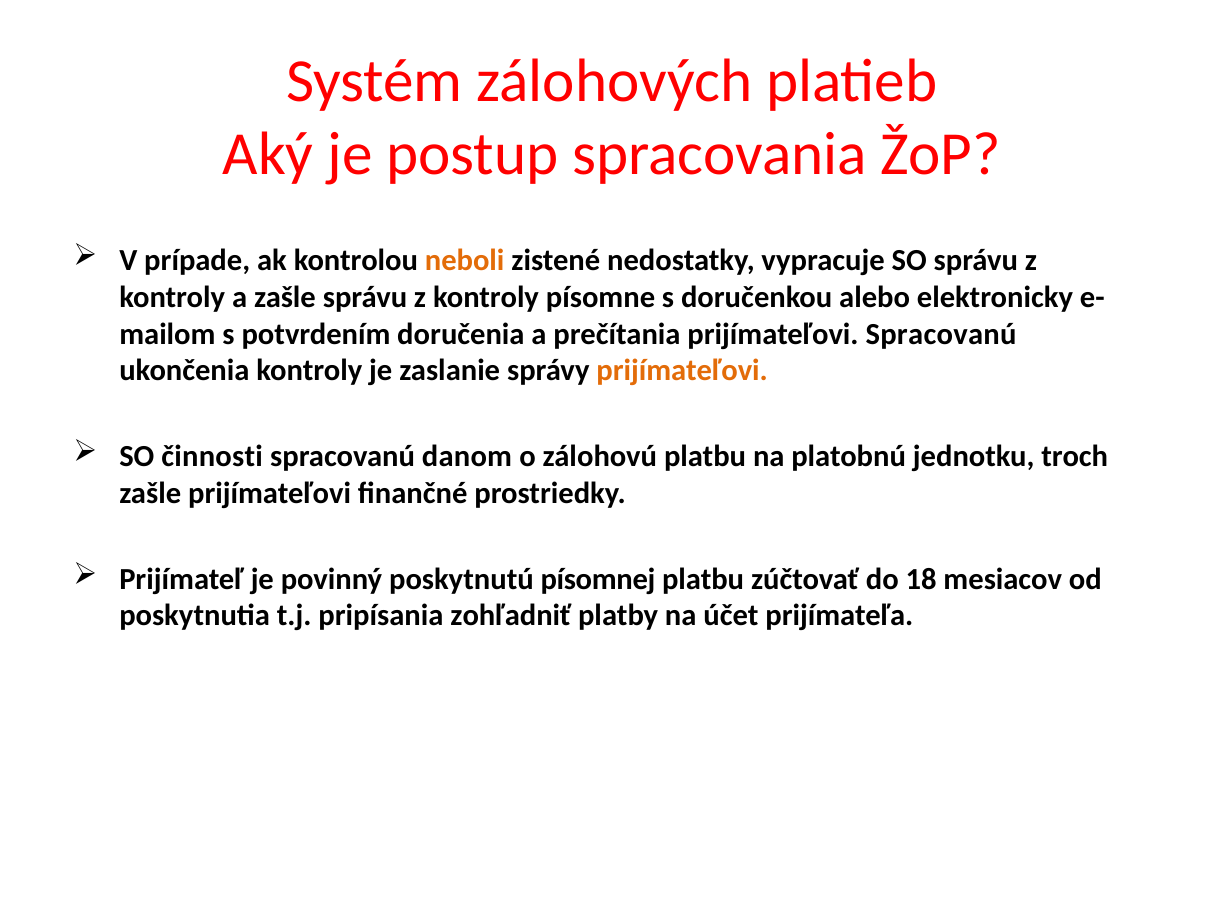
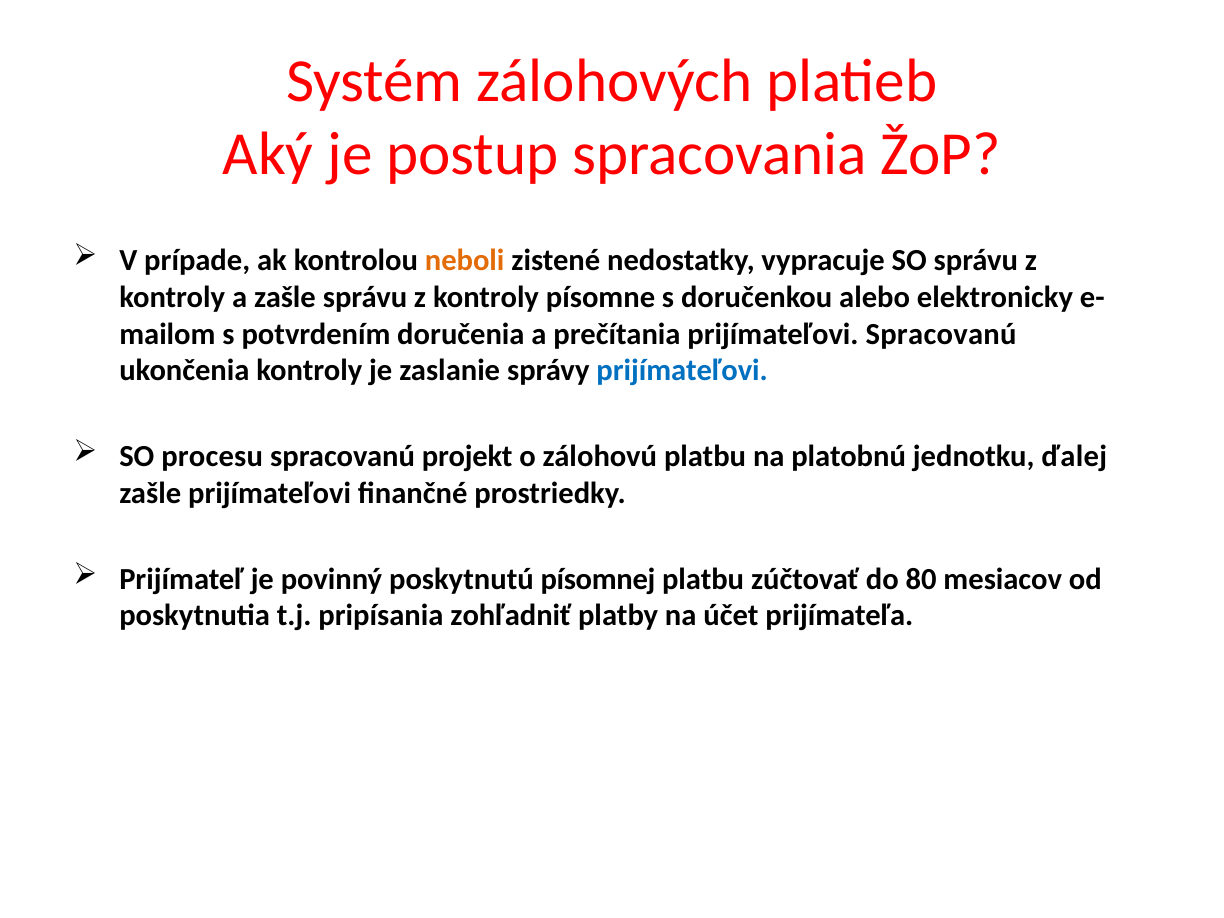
prijímateľovi colour: orange -> blue (682, 371)
činnosti: činnosti -> procesu (212, 457)
danom: danom -> projekt (467, 457)
troch: troch -> ďalej (1075, 457)
18: 18 -> 80 (921, 579)
